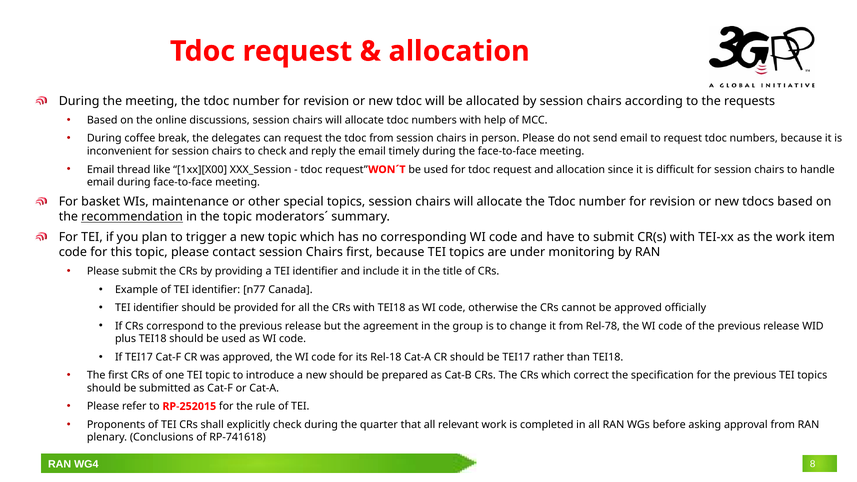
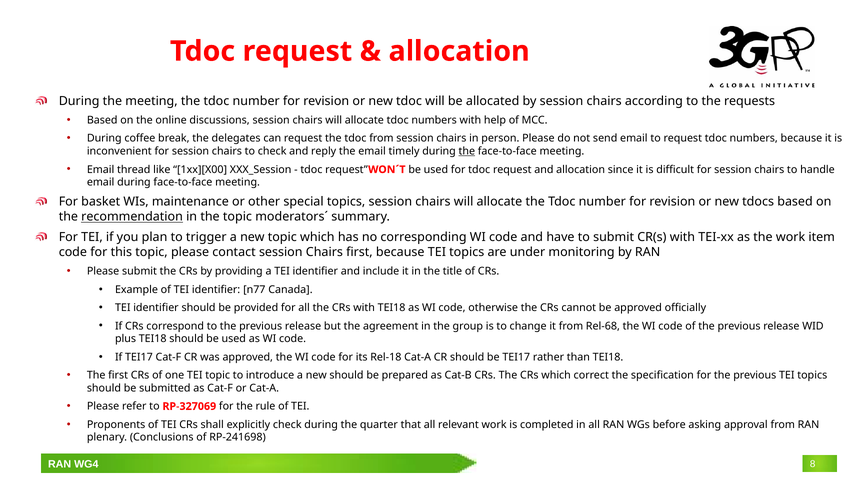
the underline: none -> present (467, 151)
Rel-78: Rel-78 -> Rel-68 (603, 326)
RP-252015: RP-252015 -> RP-327069 (189, 406)
RP-741618: RP-741618 -> RP-241698 (238, 437)
